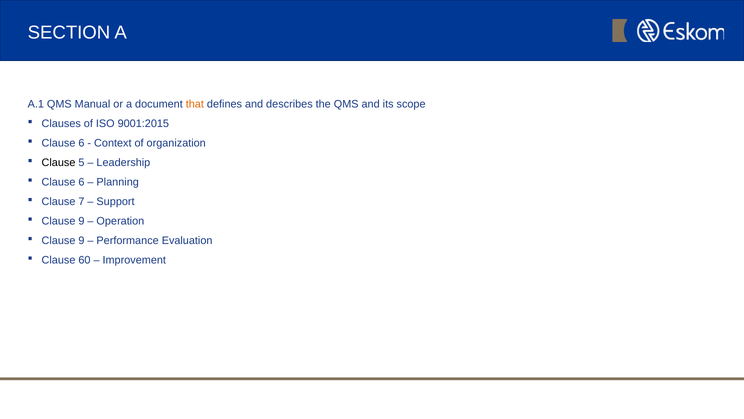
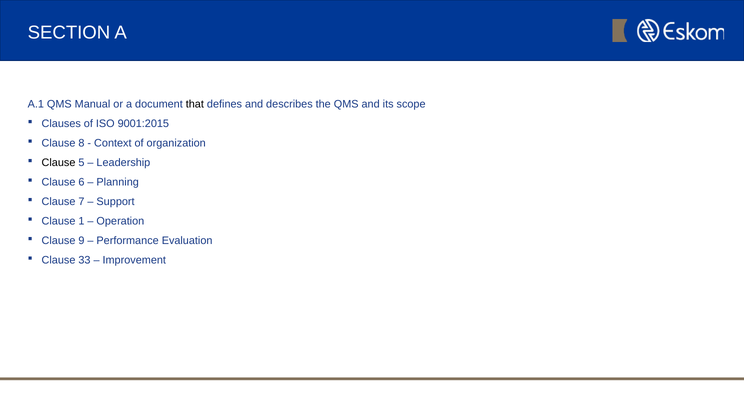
that colour: orange -> black (195, 104)
6: 6 -> 8 (81, 143)
9: 9 -> 1 (81, 221)
60: 60 -> 33 (84, 260)
